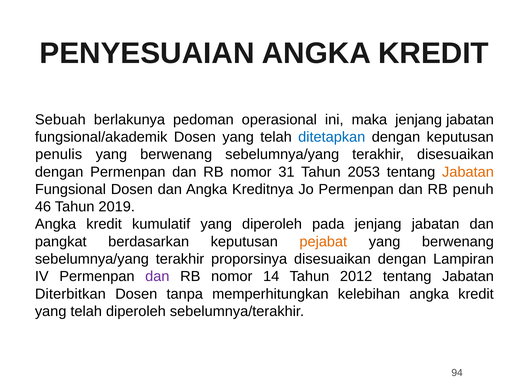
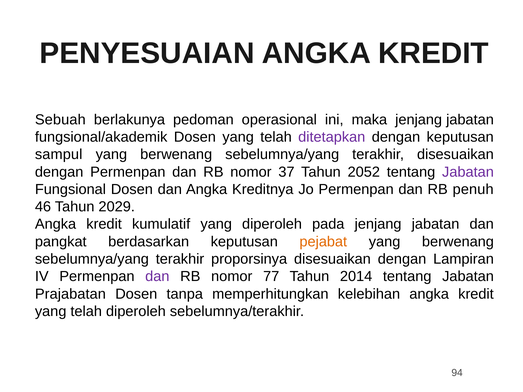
ditetapkan colour: blue -> purple (332, 137)
penulis: penulis -> sampul (59, 155)
31: 31 -> 37 (286, 172)
2053: 2053 -> 2052 (364, 172)
Jabatan colour: orange -> purple (468, 172)
2019: 2019 -> 2029 (117, 207)
14: 14 -> 77 (271, 277)
2012: 2012 -> 2014 (356, 277)
Diterbitkan: Diterbitkan -> Prajabatan (70, 294)
